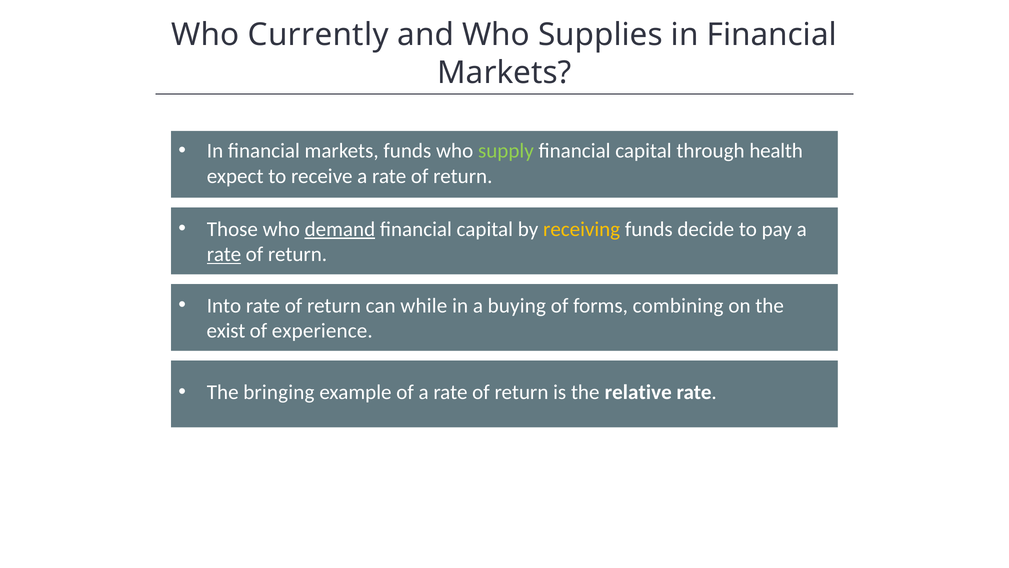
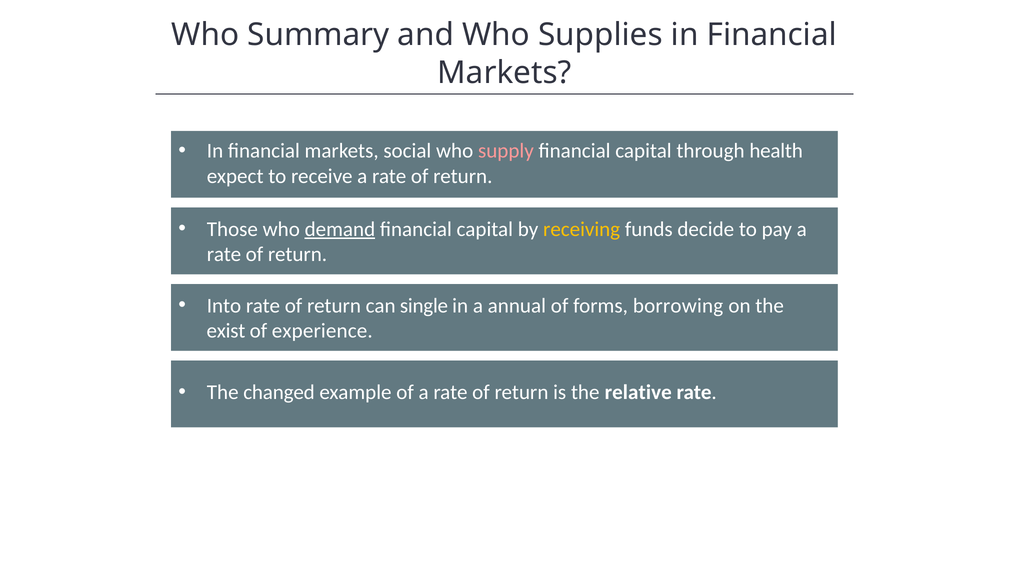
Currently: Currently -> Summary (318, 35)
markets funds: funds -> social (407, 151)
supply colour: light green -> pink (506, 151)
rate underline: present -> none (224, 254)
while: while -> single (424, 305)
buying: buying -> annual (517, 305)
combining: combining -> borrowing (678, 305)
bringing: bringing -> changed (279, 392)
